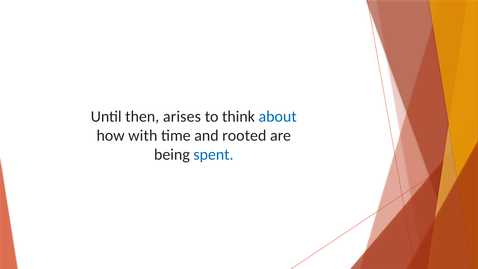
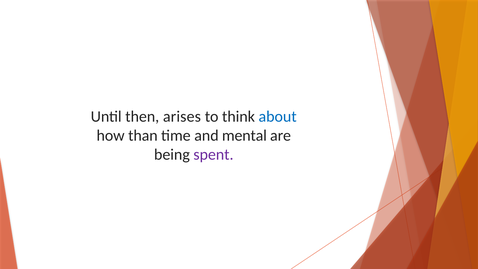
with: with -> than (143, 136)
rooted: rooted -> mental (244, 136)
spent colour: blue -> purple (213, 155)
